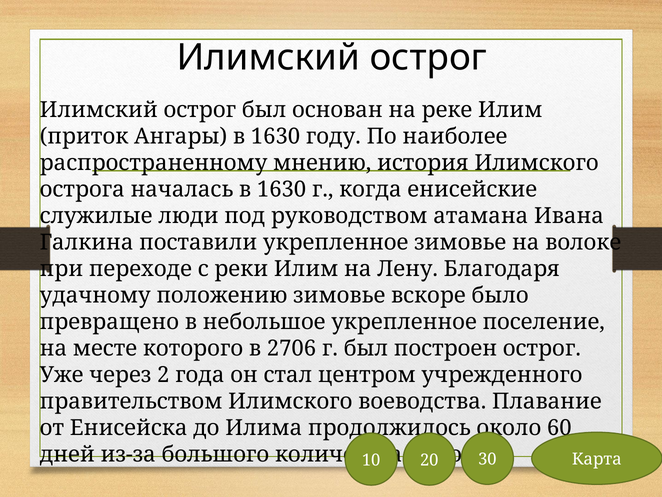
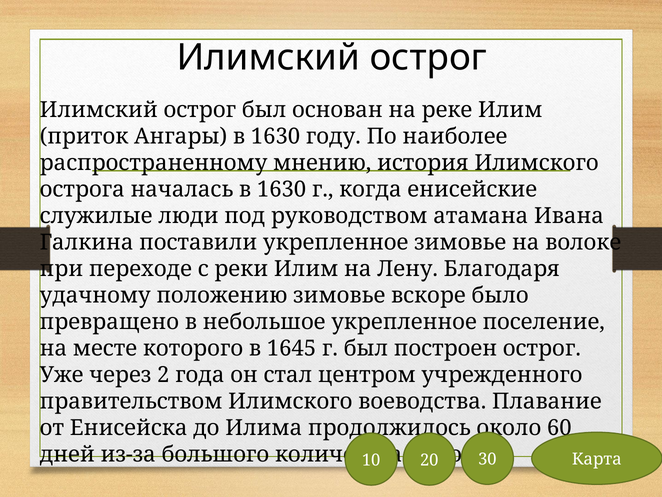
2706: 2706 -> 1645 (291, 348)
